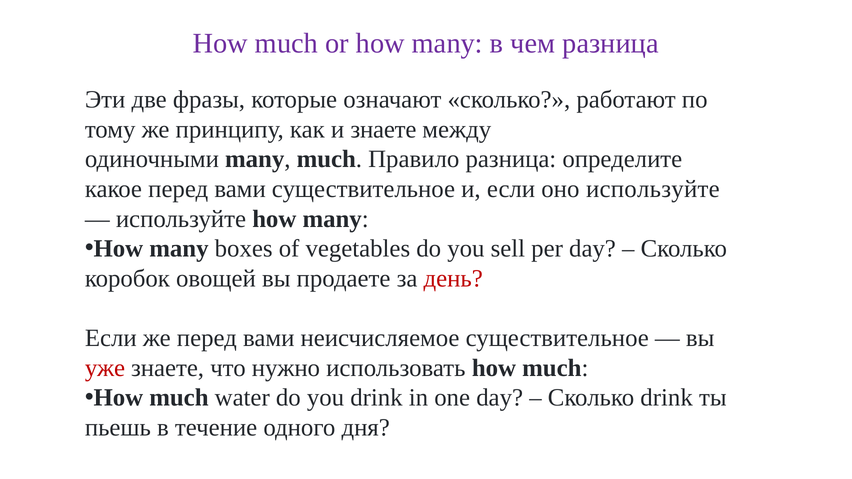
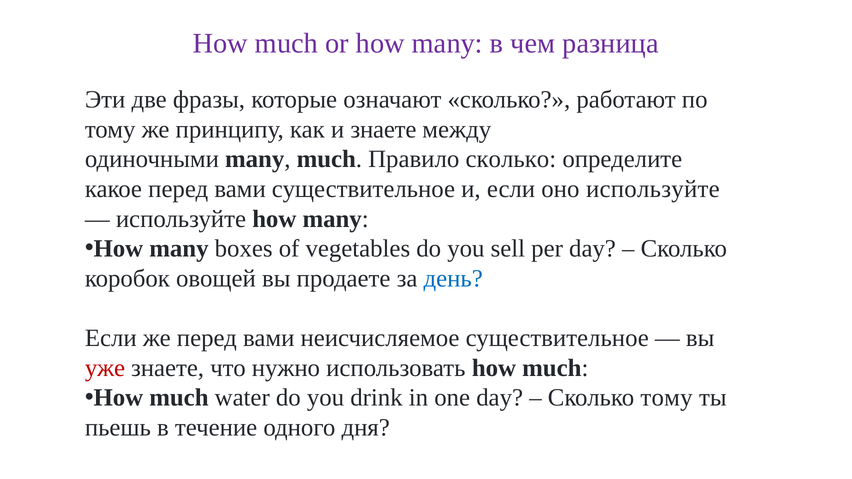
Правило разница: разница -> сколько (511, 159)
день colour: red -> blue (453, 279)
Сколько drink: drink -> тому (666, 398)
